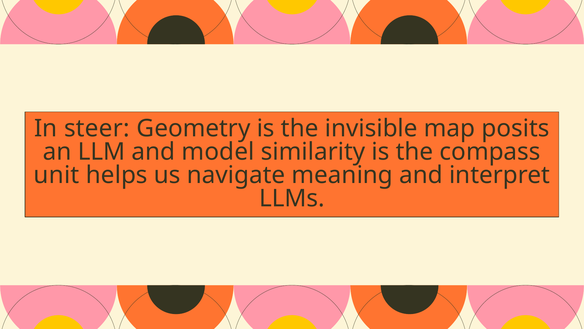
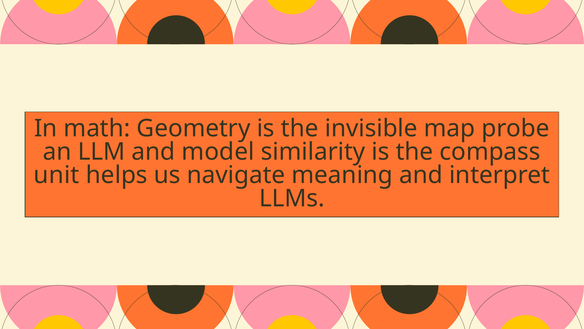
steer: steer -> math (97, 128)
posits: posits -> probe (516, 128)
